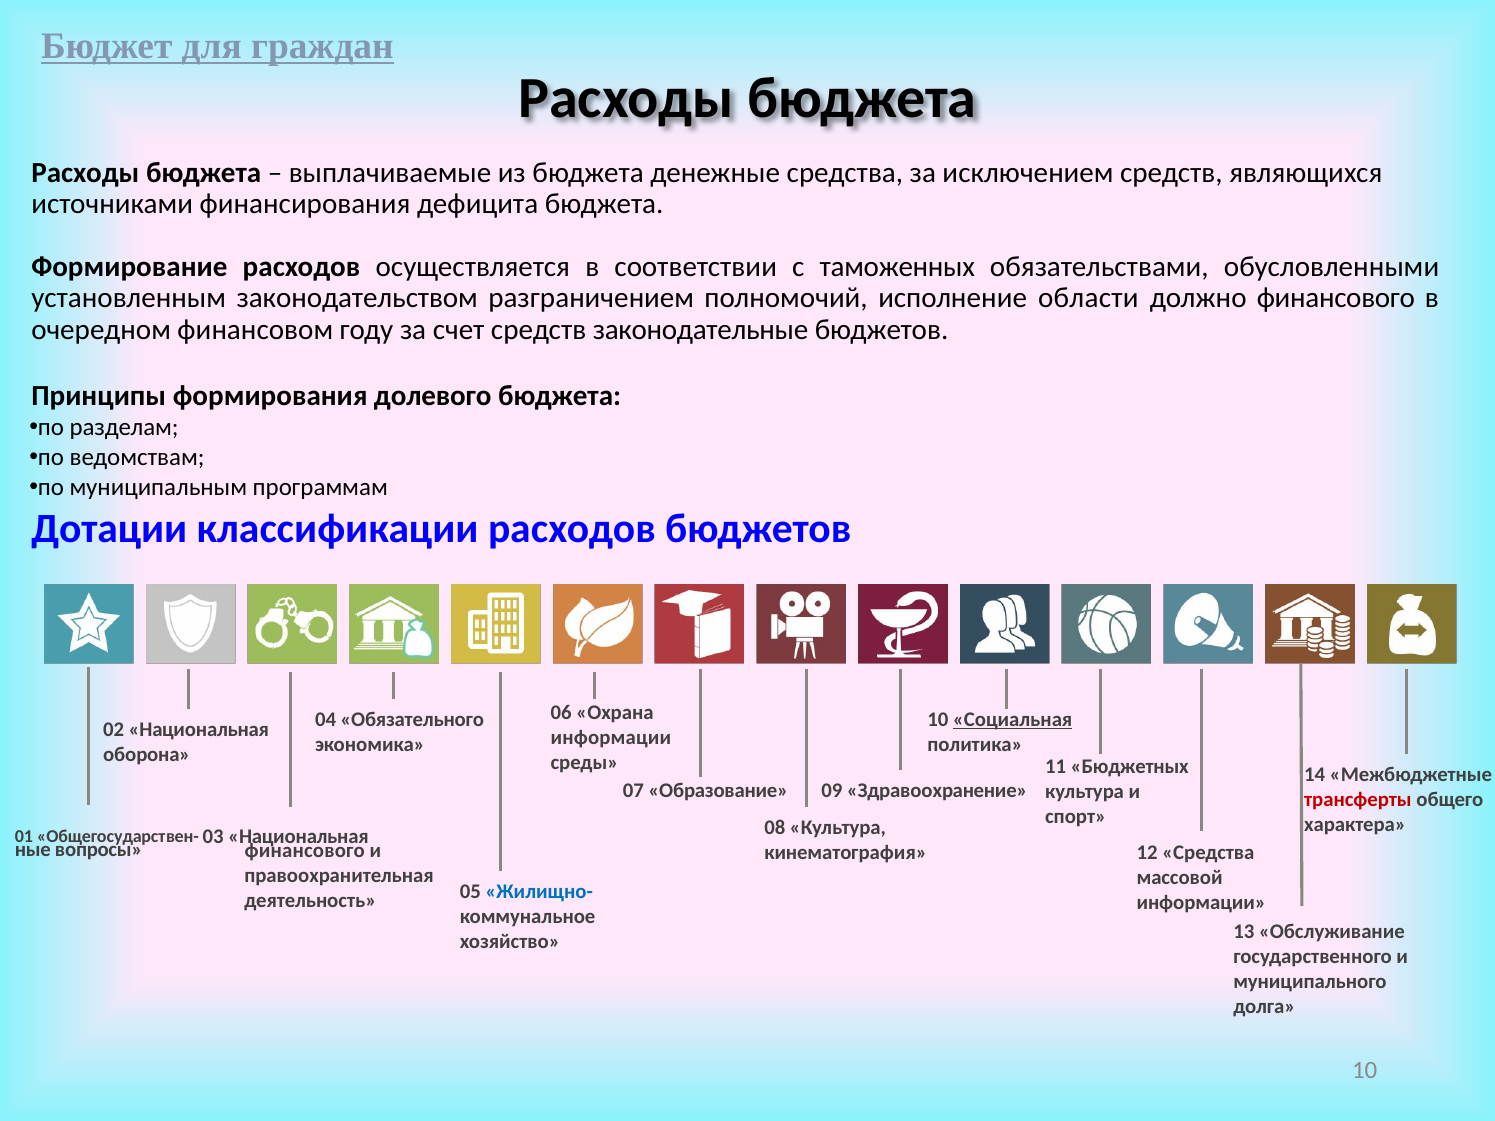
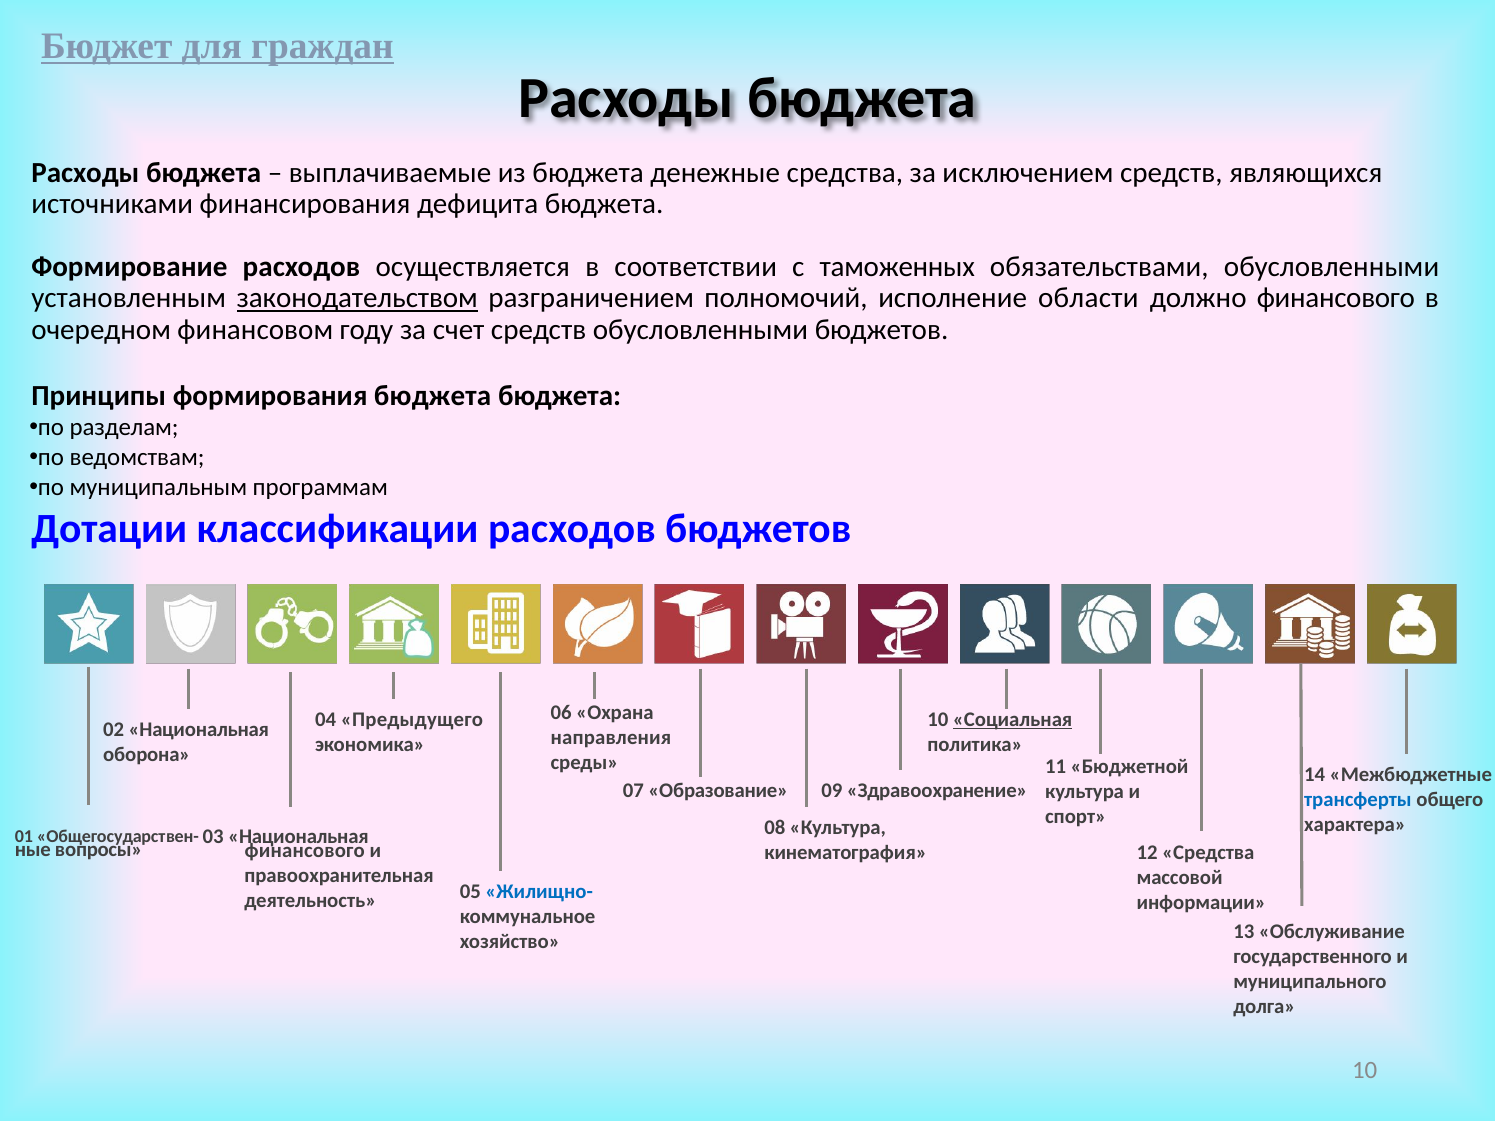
законодательством underline: none -> present (357, 298)
средств законодательные: законодательные -> обусловленными (700, 330)
формирования долевого: долевого -> бюджета (433, 396)
Обязательного: Обязательного -> Предыдущего (412, 720)
информации: информации -> направления (611, 738)
Бюджетных: Бюджетных -> Бюджетной (1130, 767)
трансферты colour: red -> blue (1358, 800)
